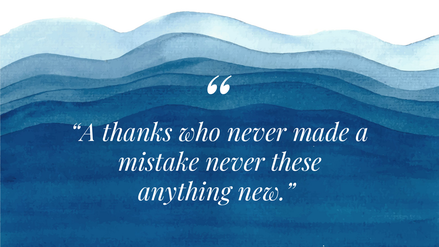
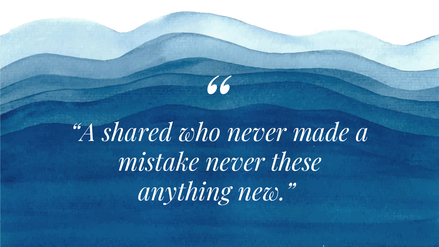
thanks: thanks -> shared (137, 133)
